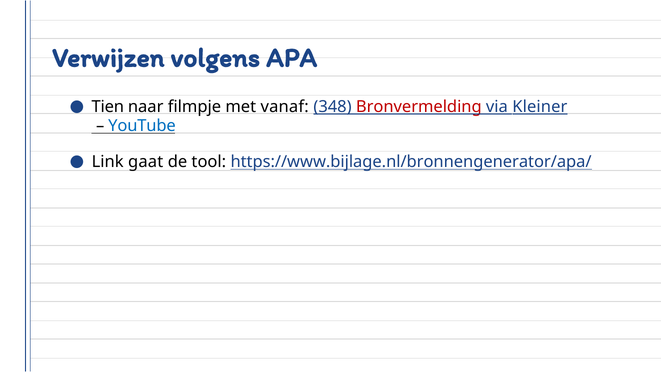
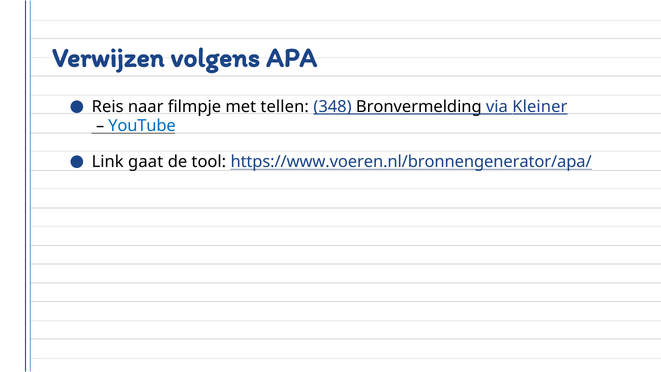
Tien: Tien -> Reis (108, 107)
vanaf: vanaf -> tellen (285, 107)
Bronvermelding colour: red -> black (419, 107)
https://www.bijlage.nl/bronnengenerator/apa/: https://www.bijlage.nl/bronnengenerator/apa/ -> https://www.voeren.nl/bronnengenerator/apa/ (411, 162)
